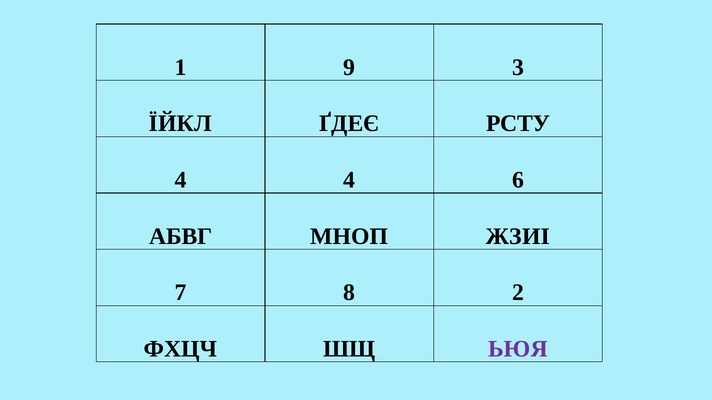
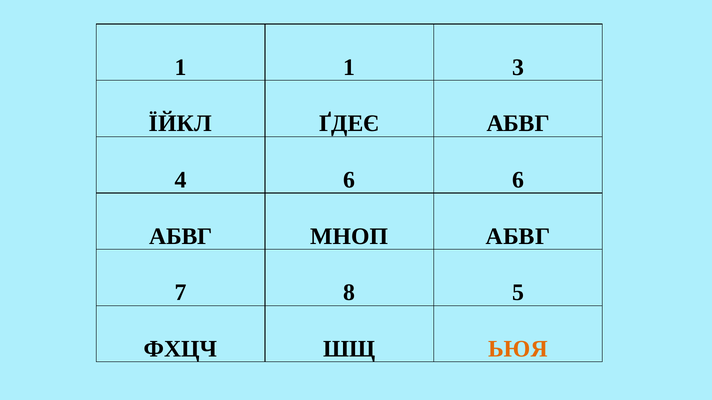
1 9: 9 -> 1 (349, 67)
ҐДЕЄ РСТУ: РСТУ -> АБВГ (518, 124)
4 4: 4 -> 6 (349, 180)
МНОП ЖЗИІ: ЖЗИІ -> АБВГ (518, 237)
2: 2 -> 5 (518, 293)
ЬЮЯ colour: purple -> orange (518, 349)
